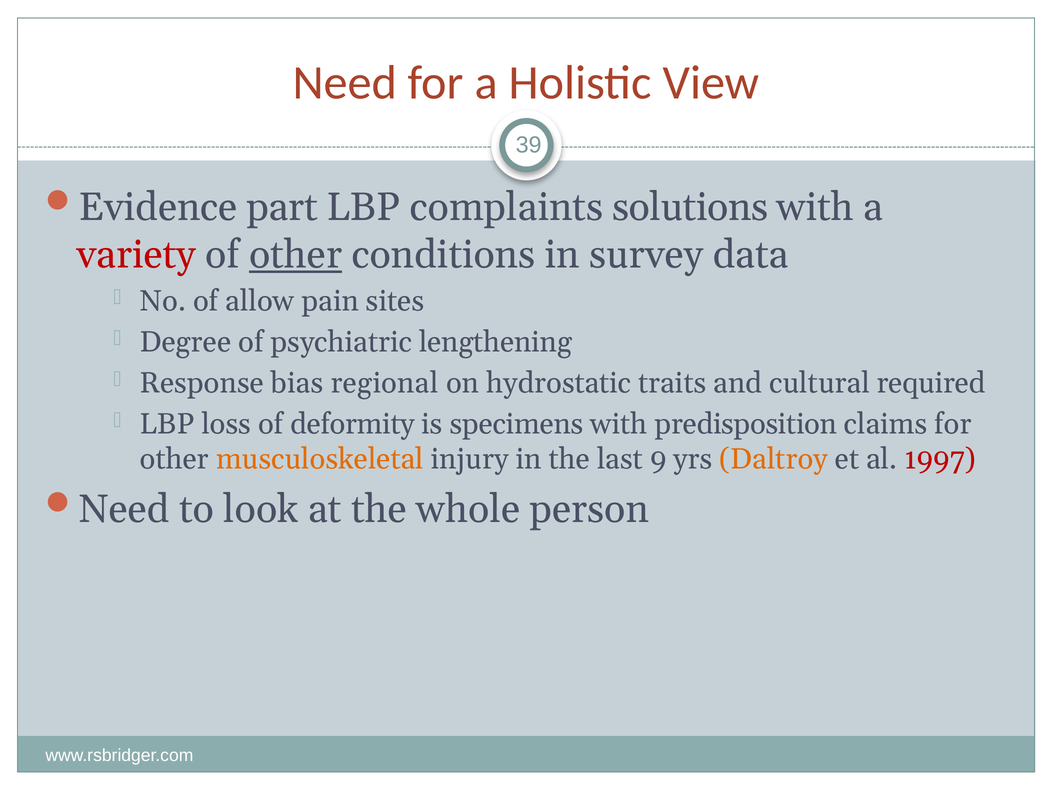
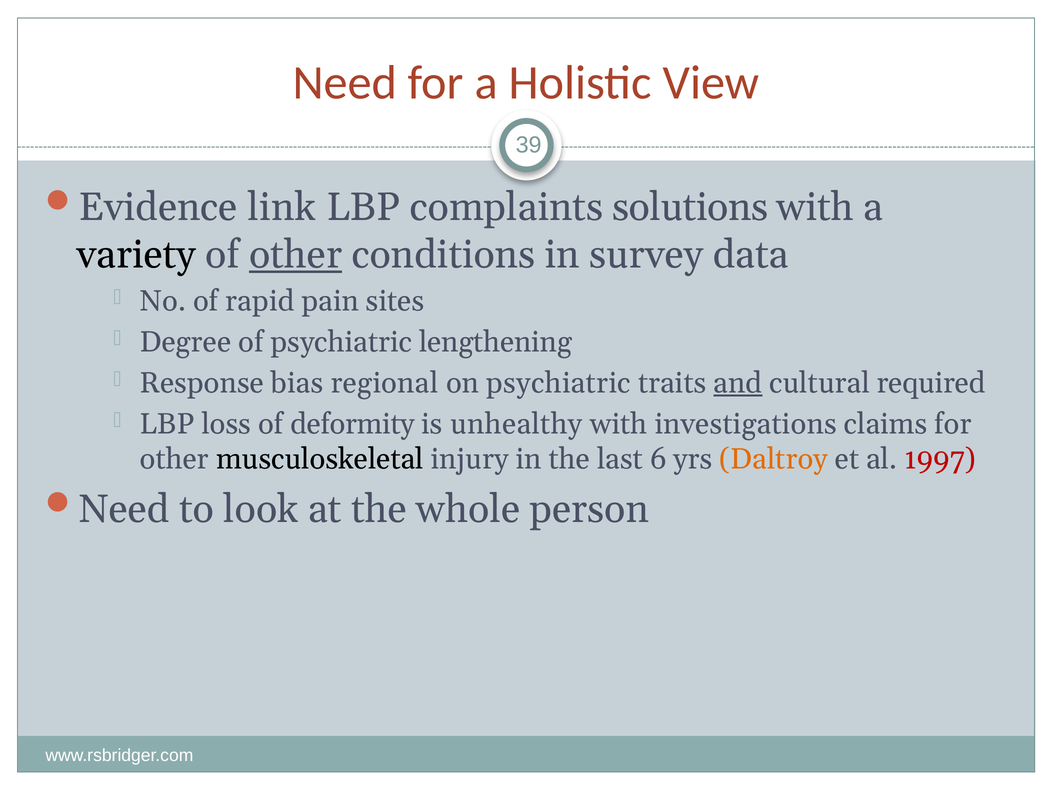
part: part -> link (282, 207)
variety colour: red -> black (136, 255)
allow: allow -> rapid (260, 301)
on hydrostatic: hydrostatic -> psychiatric (559, 383)
and underline: none -> present (738, 383)
specimens: specimens -> unhealthy (516, 424)
predisposition: predisposition -> investigations (746, 424)
musculoskeletal colour: orange -> black (320, 459)
9: 9 -> 6 (658, 459)
